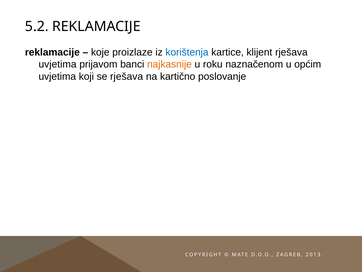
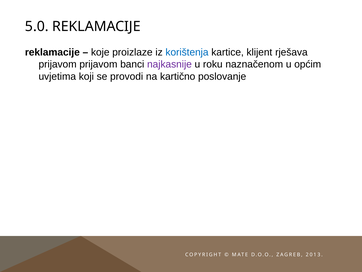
5.2: 5.2 -> 5.0 (37, 26)
uvjetima: uvjetima -> prijavom (58, 64)
najkasnije colour: orange -> purple (169, 64)
se rješava: rješava -> provodi (127, 76)
